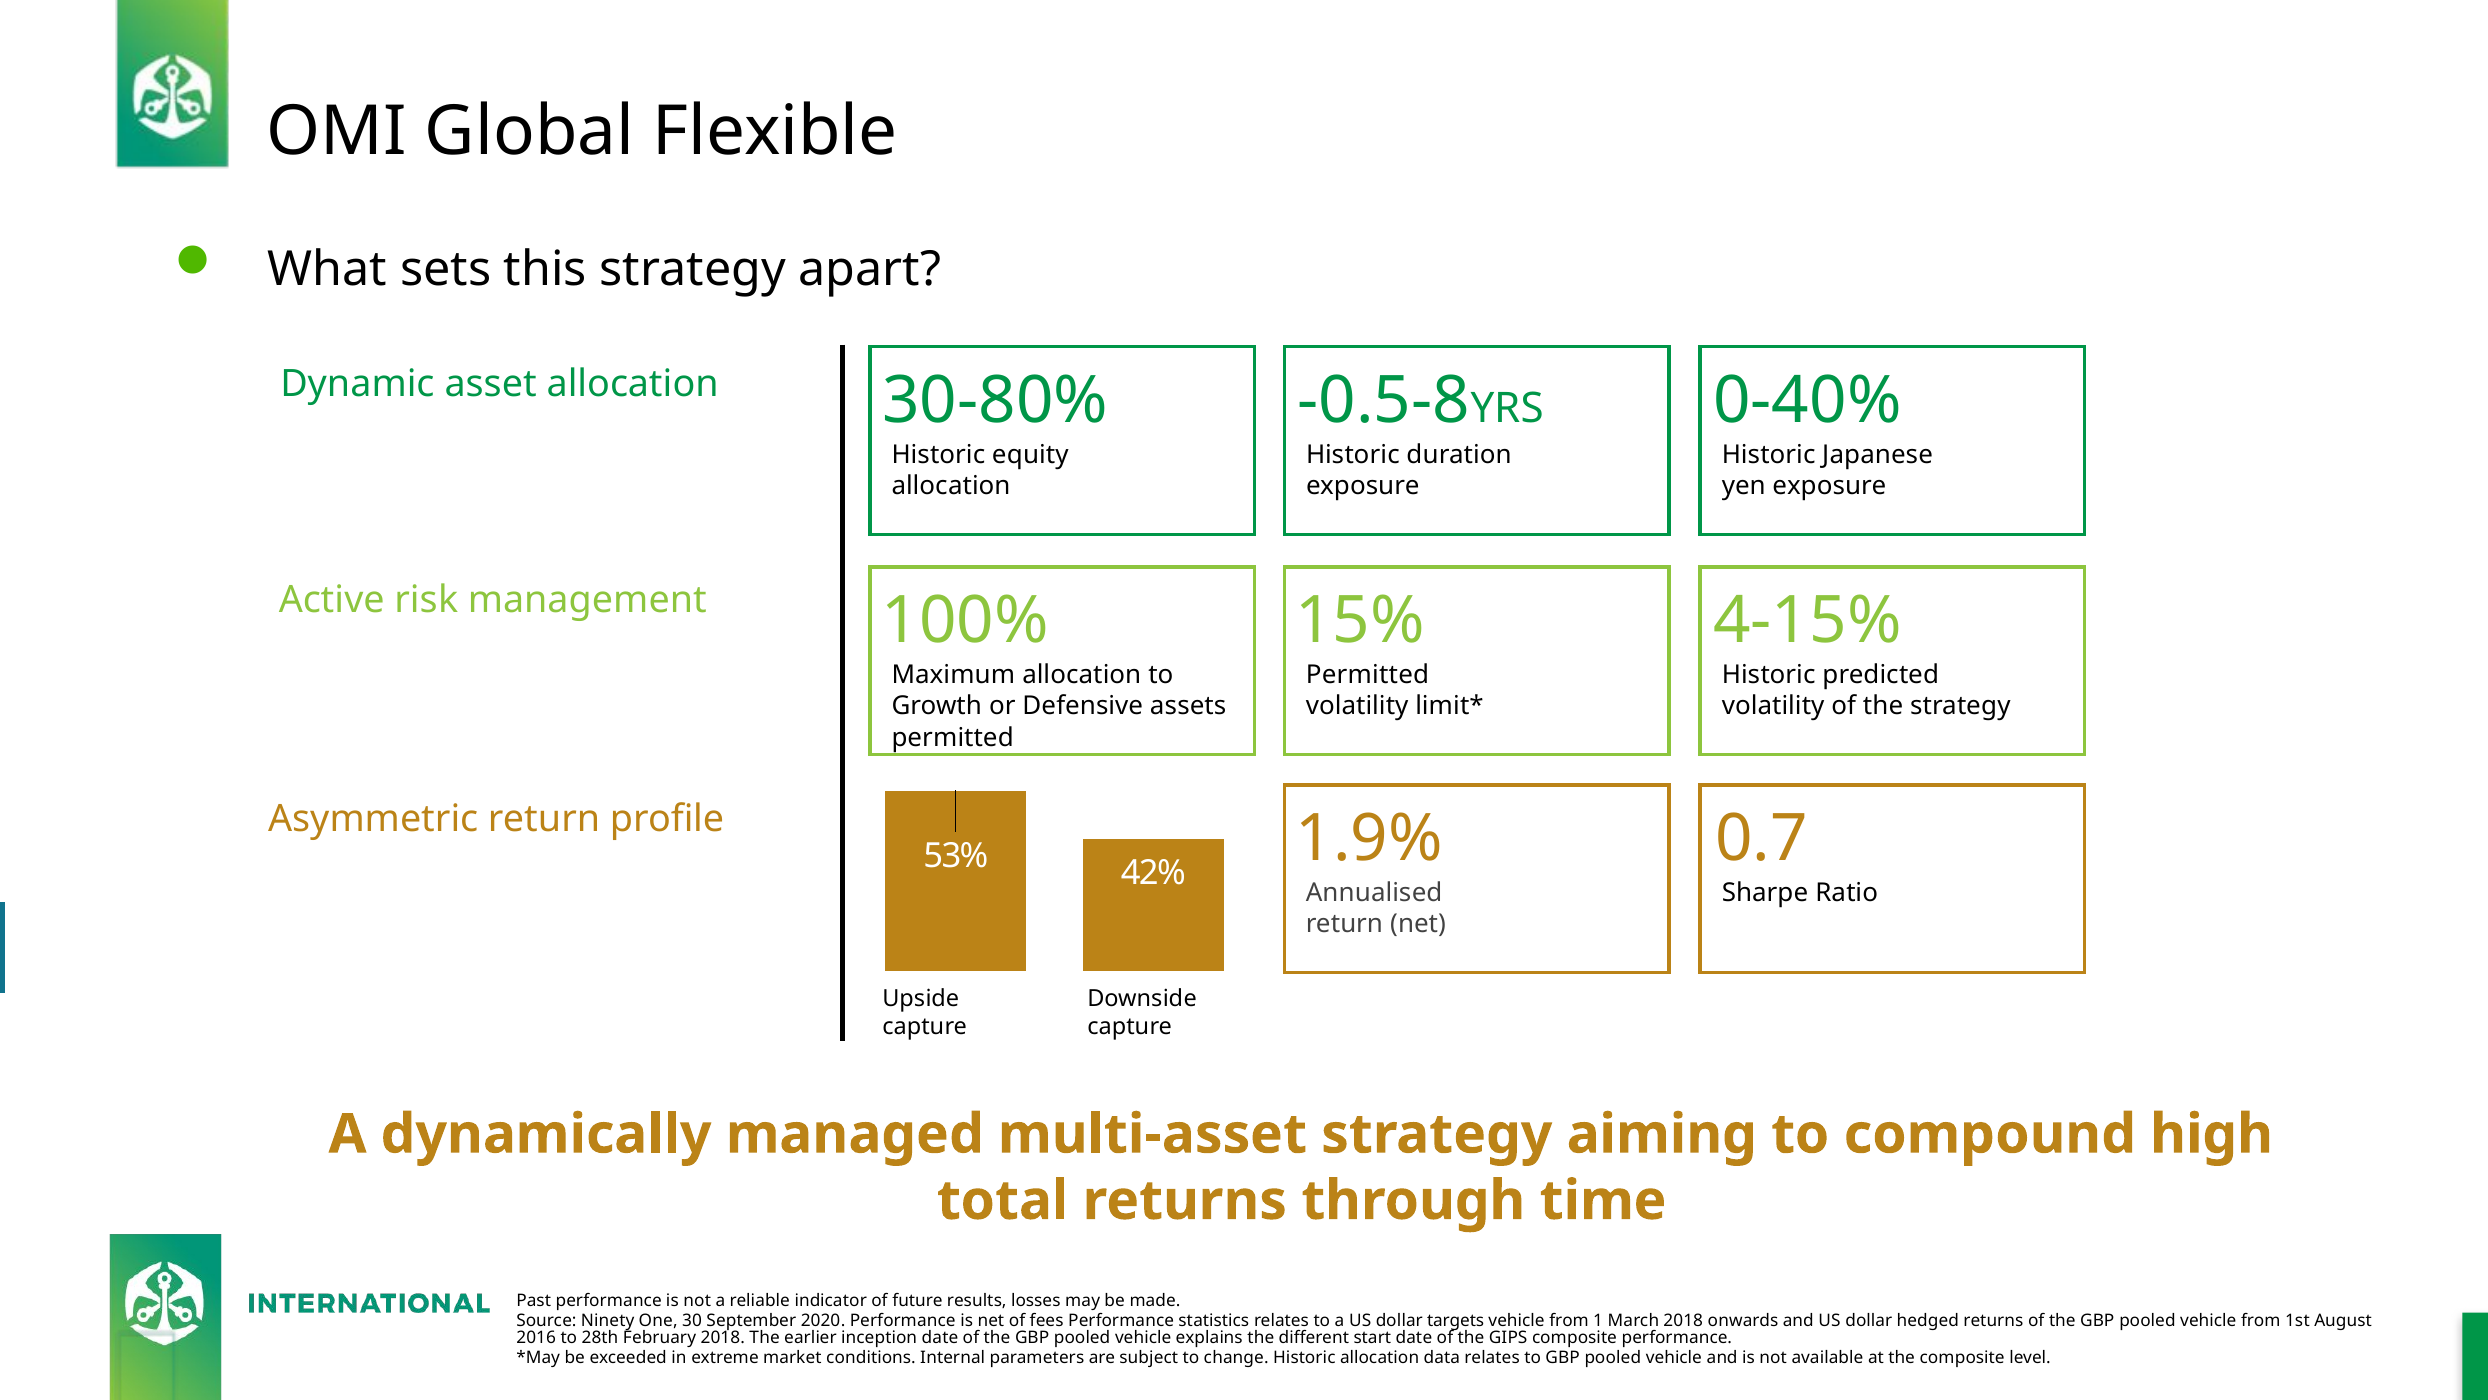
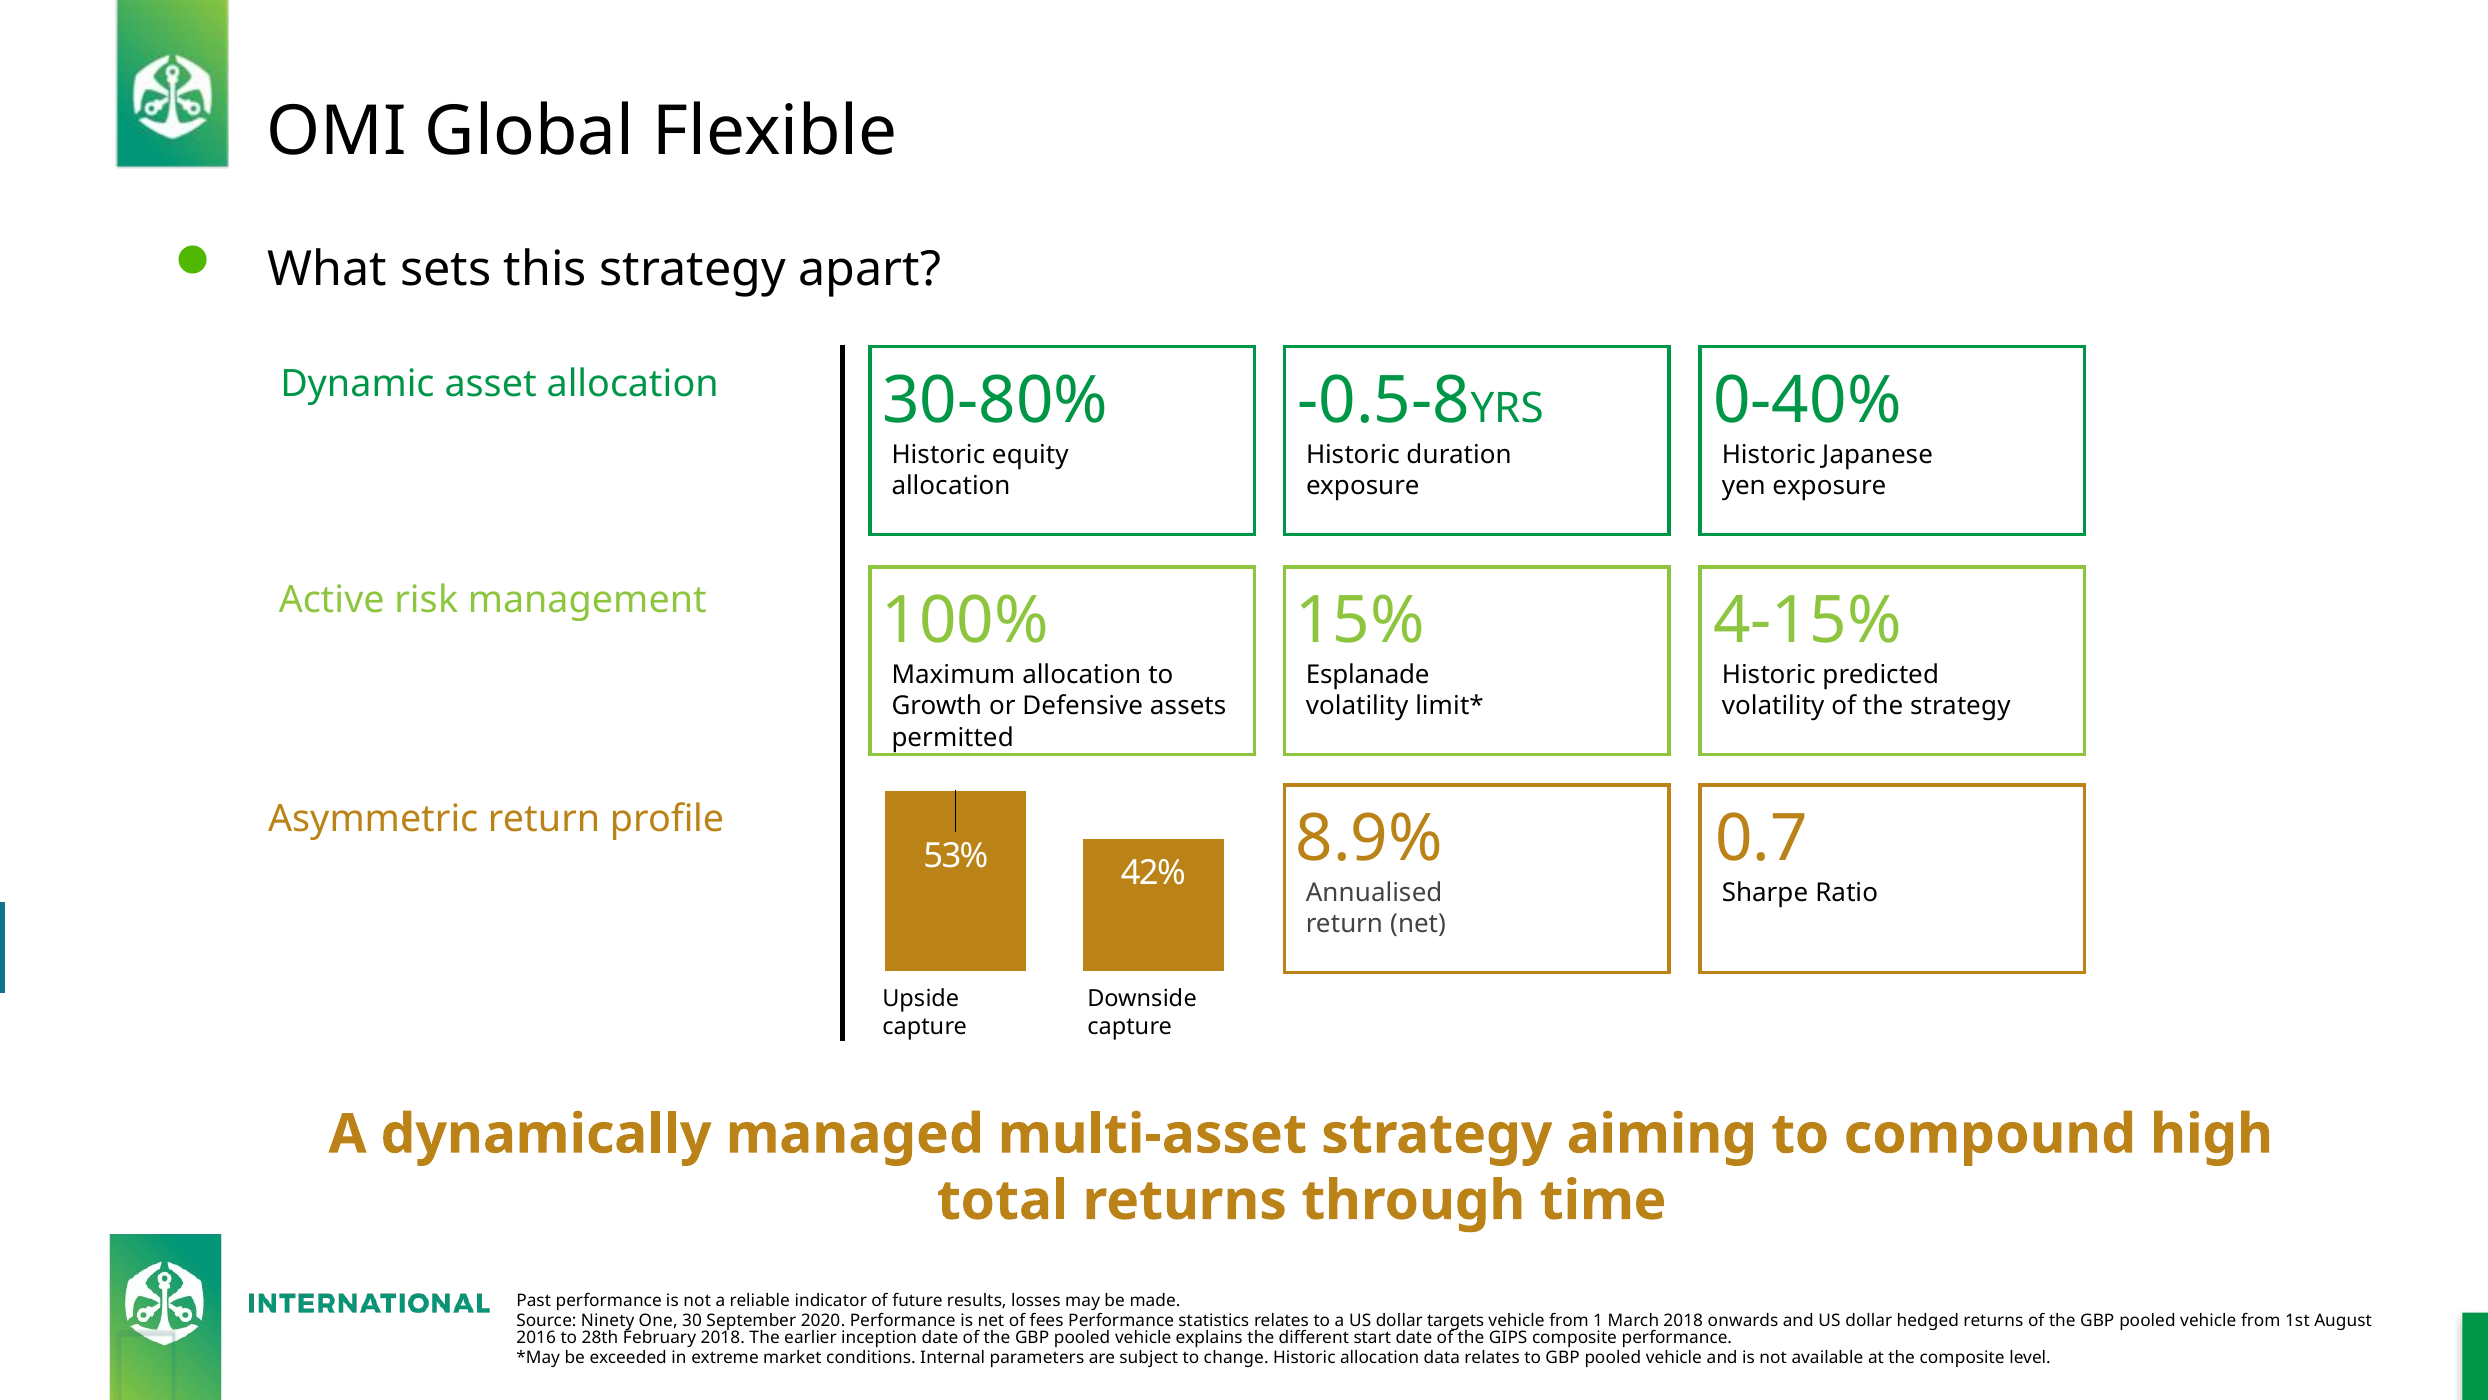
Permitted: Permitted -> Esplanade (1368, 675)
1.9%: 1.9% -> 8.9% (1369, 839)
